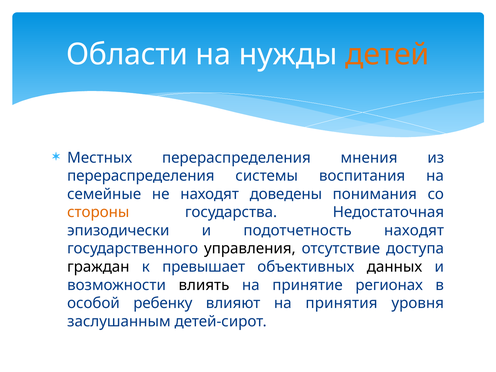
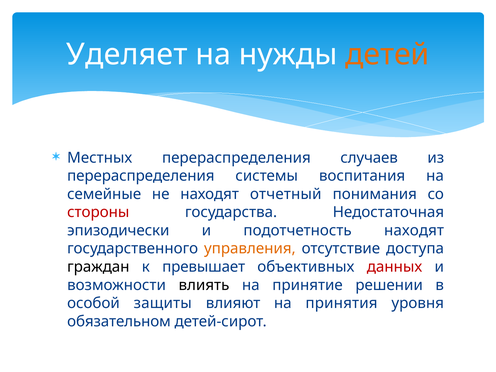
Области: Области -> Уделяет (127, 54)
мнения: мнения -> случаев (369, 158)
доведены: доведены -> отчетный (286, 194)
стороны colour: orange -> red (98, 212)
управления colour: black -> orange (250, 249)
данных colour: black -> red (394, 267)
регионах: регионах -> решении (389, 285)
ребенку: ребенку -> защиты (163, 303)
заслушанным: заслушанным -> обязательном (119, 321)
